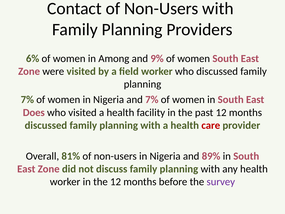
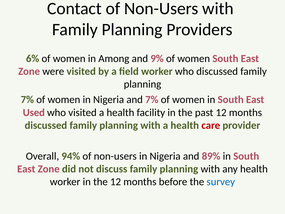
Does: Does -> Used (34, 112)
81%: 81% -> 94% (71, 156)
survey colour: purple -> blue (221, 182)
